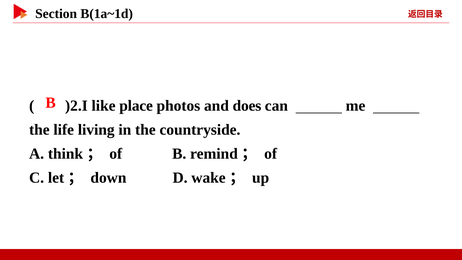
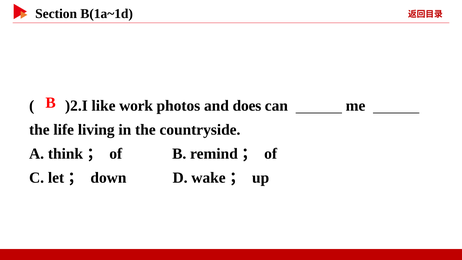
place: place -> work (136, 106)
